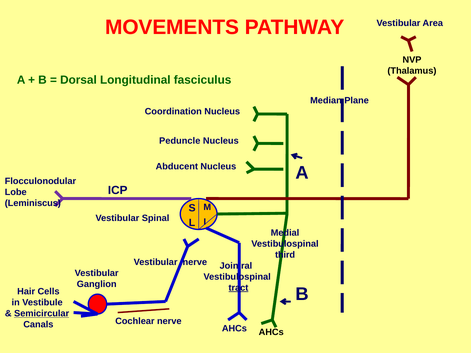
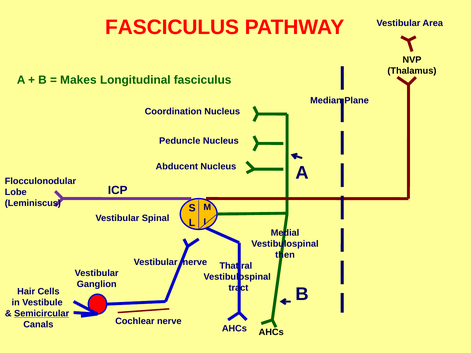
MOVEMENTS: MOVEMENTS -> FASCICULUS (172, 27)
Dorsal: Dorsal -> Makes (78, 80)
third: third -> then (285, 255)
Join: Join -> That (229, 266)
tract underline: present -> none (238, 288)
